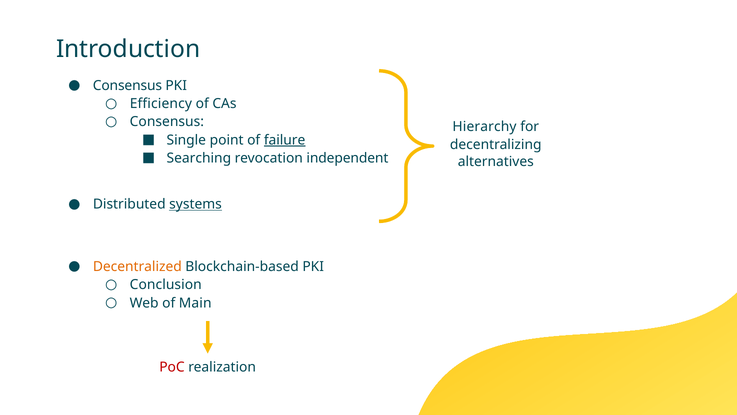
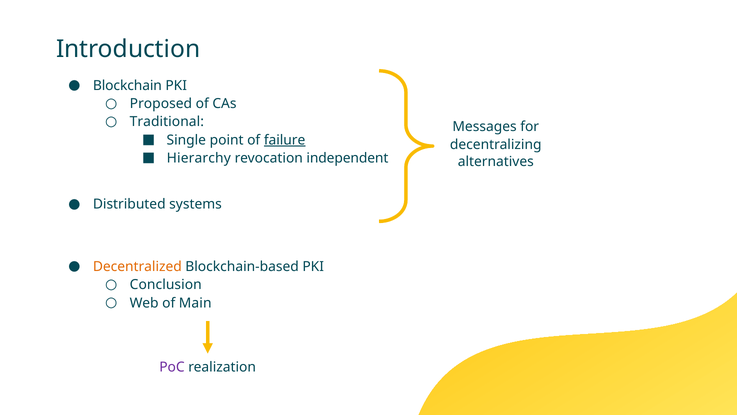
Consensus: Consensus -> Blockchain (127, 86)
Efficiency: Efficiency -> Proposed (161, 104)
Consensus: Consensus -> Traditional (167, 122)
Hierarchy: Hierarchy -> Messages (485, 127)
Searching: Searching -> Hierarchy (199, 158)
systems underline: present -> none (196, 204)
PoC colour: red -> purple (172, 367)
